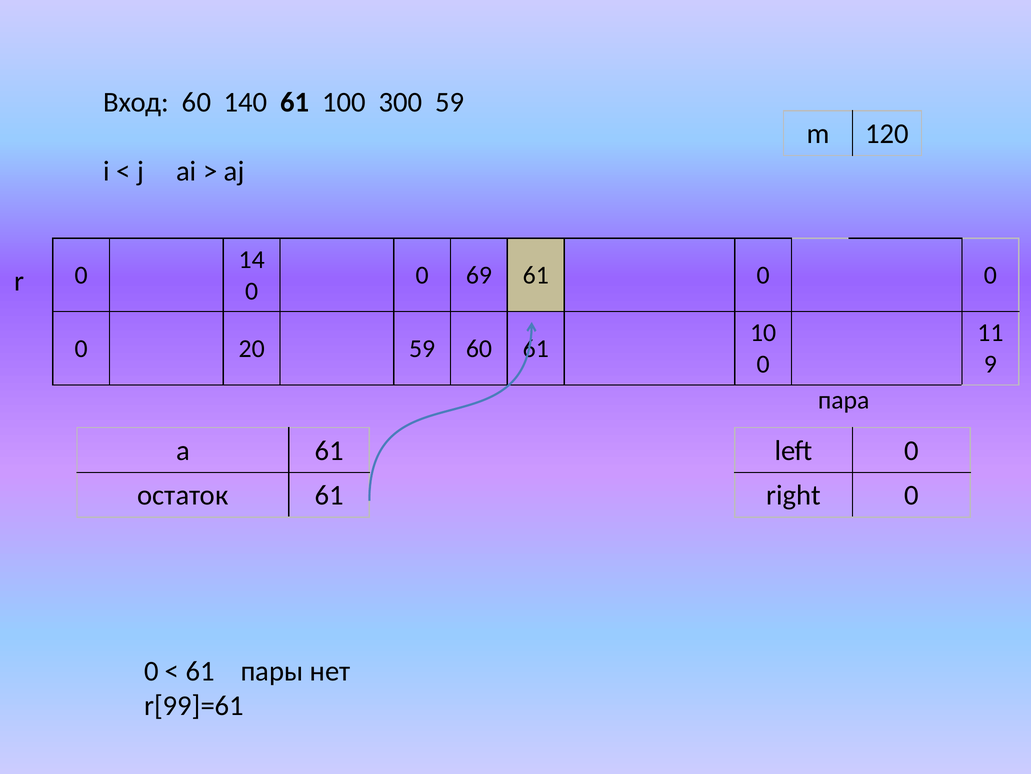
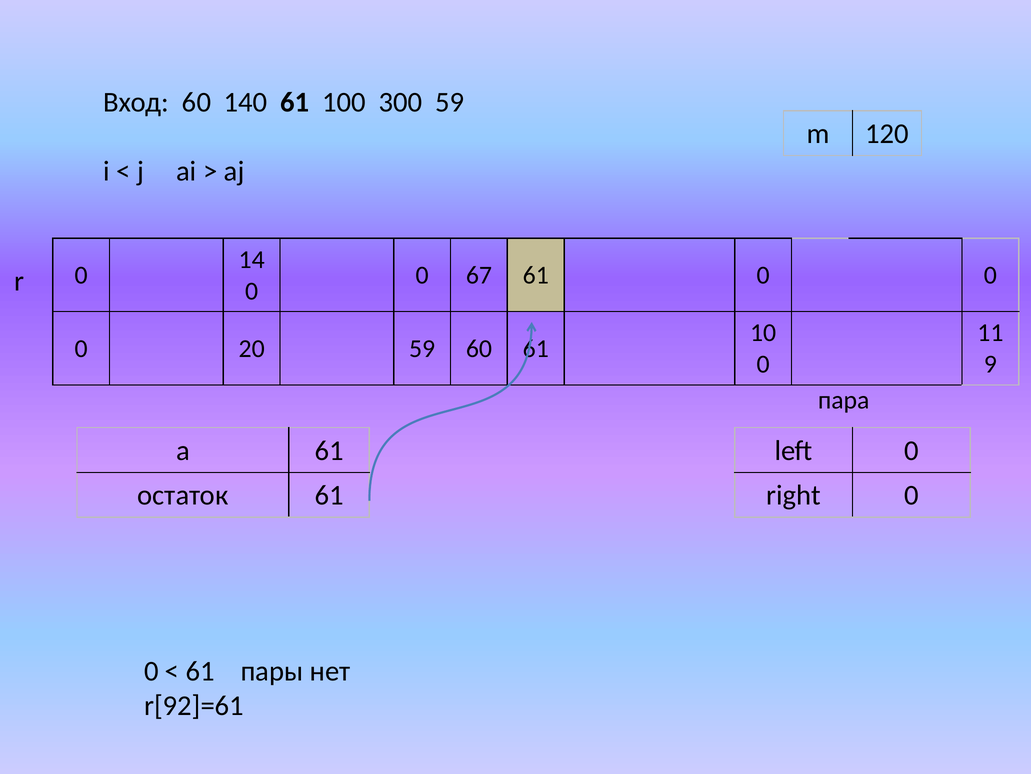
69: 69 -> 67 (479, 275)
r[99]=61: r[99]=61 -> r[92]=61 (194, 705)
